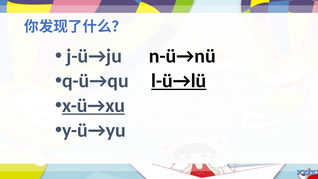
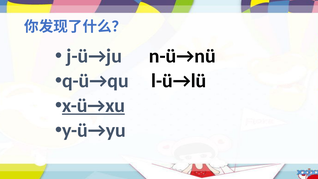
l-ü→lü underline: present -> none (179, 81)
